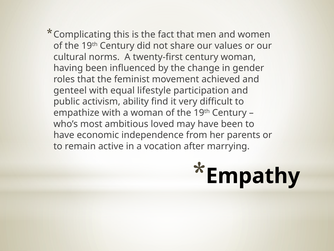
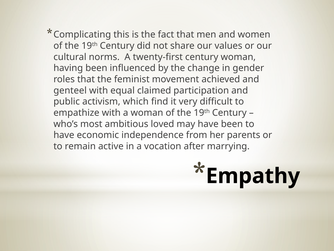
lifestyle: lifestyle -> claimed (154, 90)
ability: ability -> which (136, 101)
